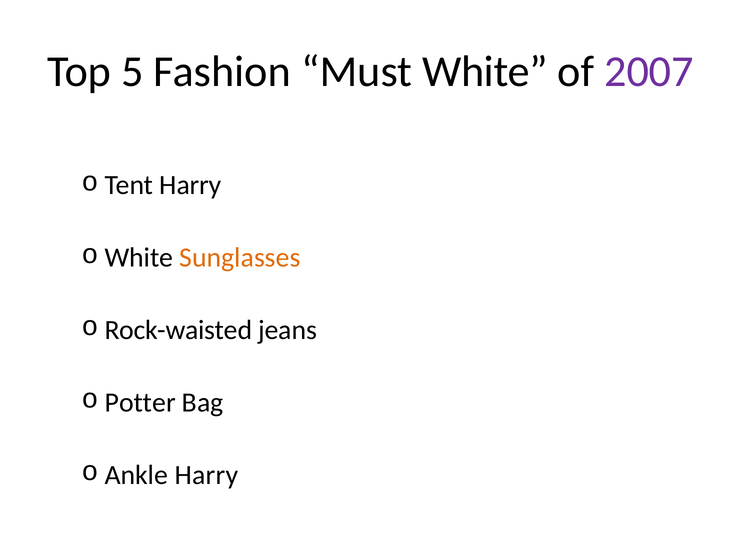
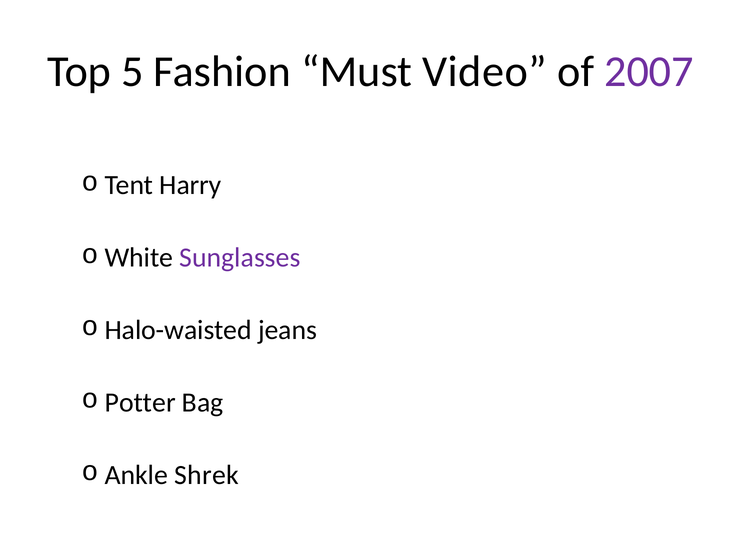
Must White: White -> Video (485, 72)
Sunglasses colour: orange -> purple (240, 258)
Rock-waisted: Rock-waisted -> Halo-waisted (178, 330)
Ankle Harry: Harry -> Shrek (207, 475)
